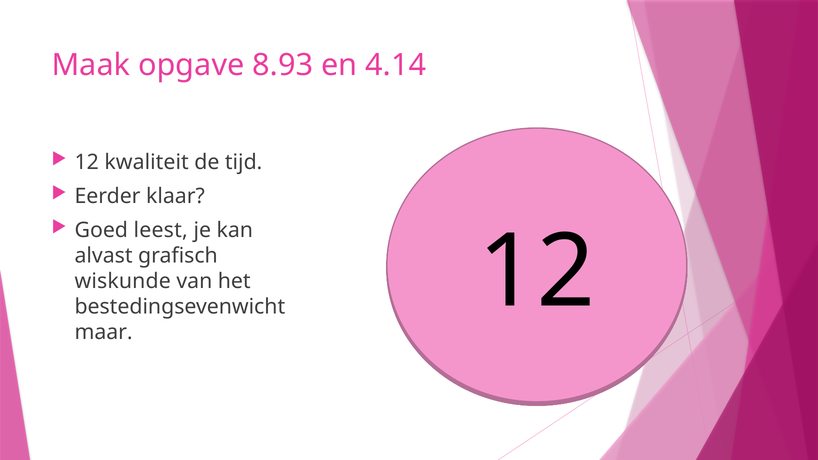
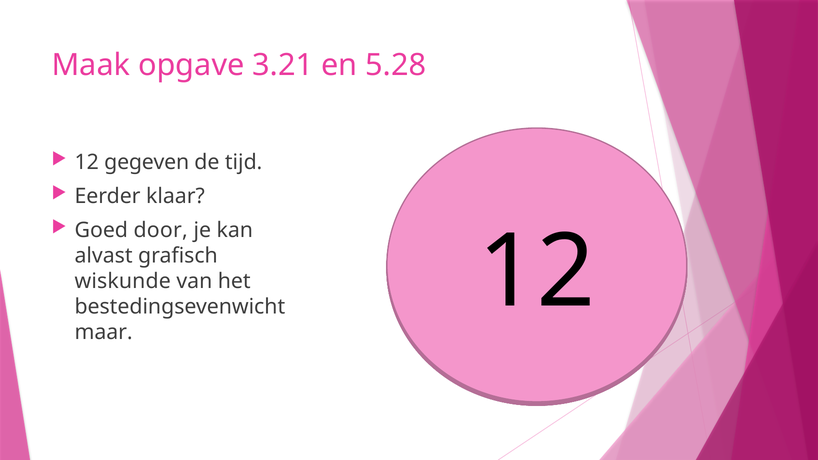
8.93: 8.93 -> 3.21 (283, 65)
4.14: 4.14 -> 5.28 (396, 65)
kwaliteit: kwaliteit -> gegeven (147, 162)
leest: leest -> door (161, 230)
